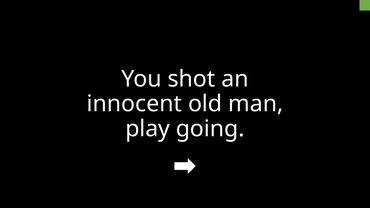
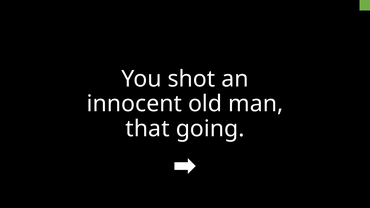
play: play -> that (148, 129)
